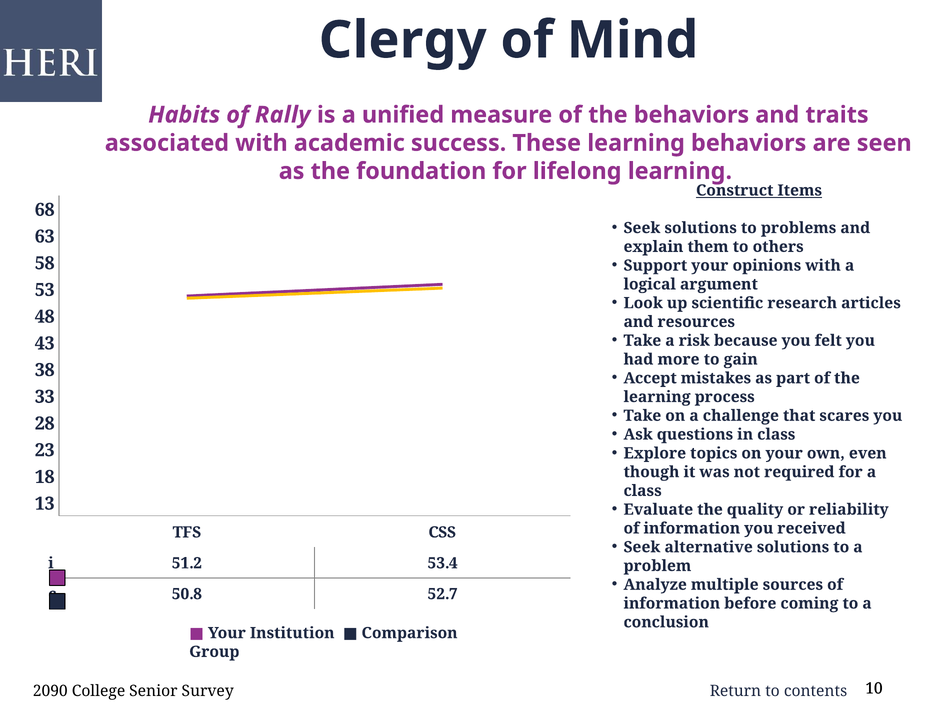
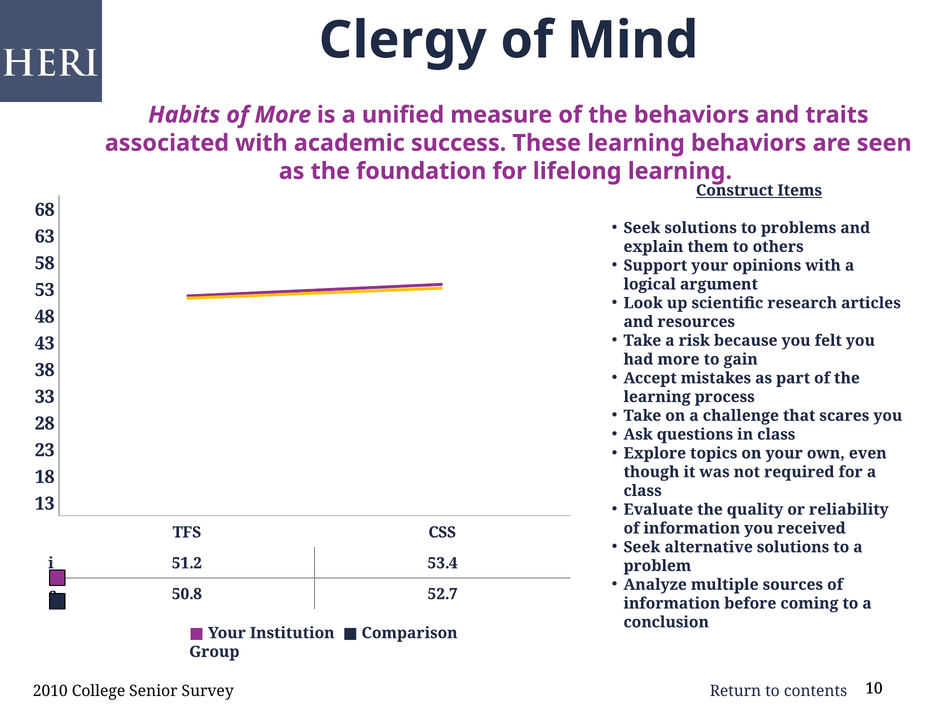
of Rally: Rally -> More (283, 115)
2090: 2090 -> 2010 (50, 691)
